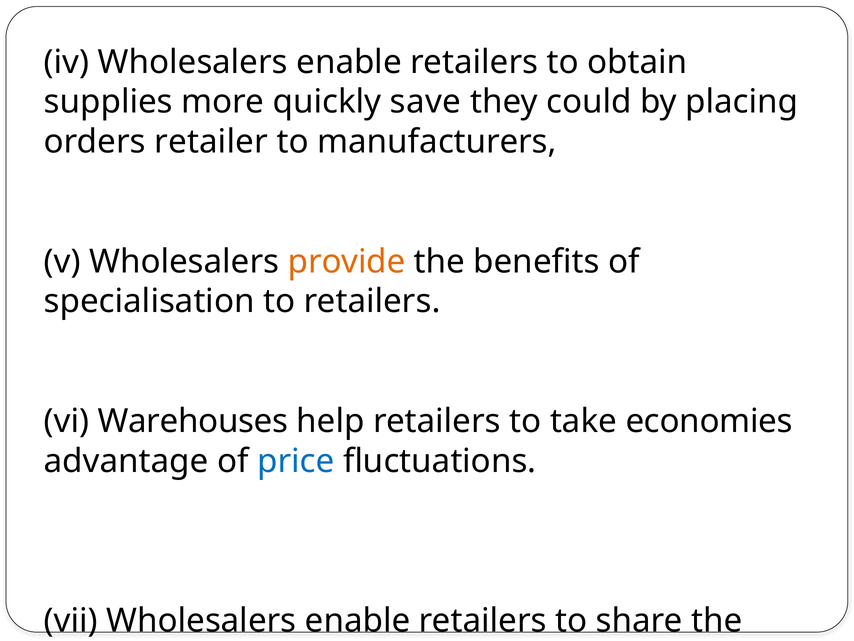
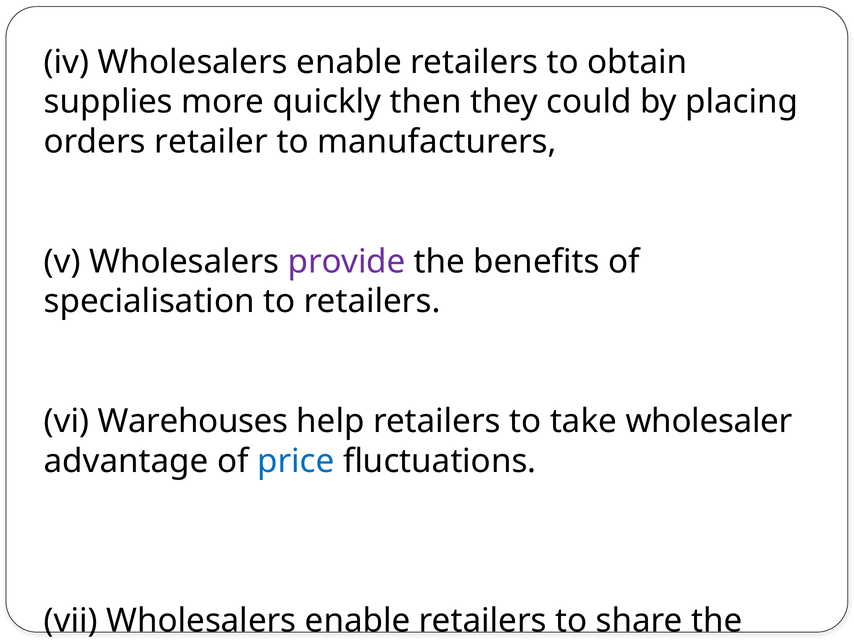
save: save -> then (426, 102)
provide colour: orange -> purple (347, 261)
take economies: economies -> wholesaler (709, 421)
